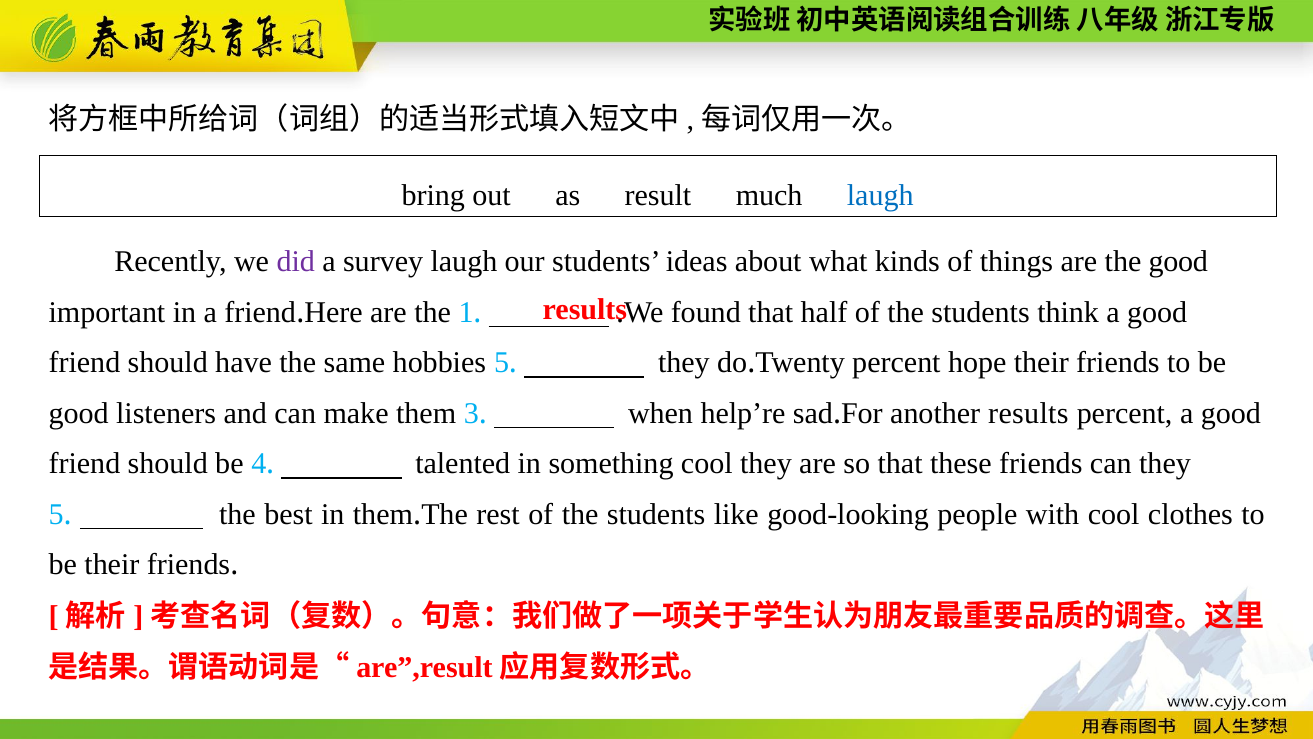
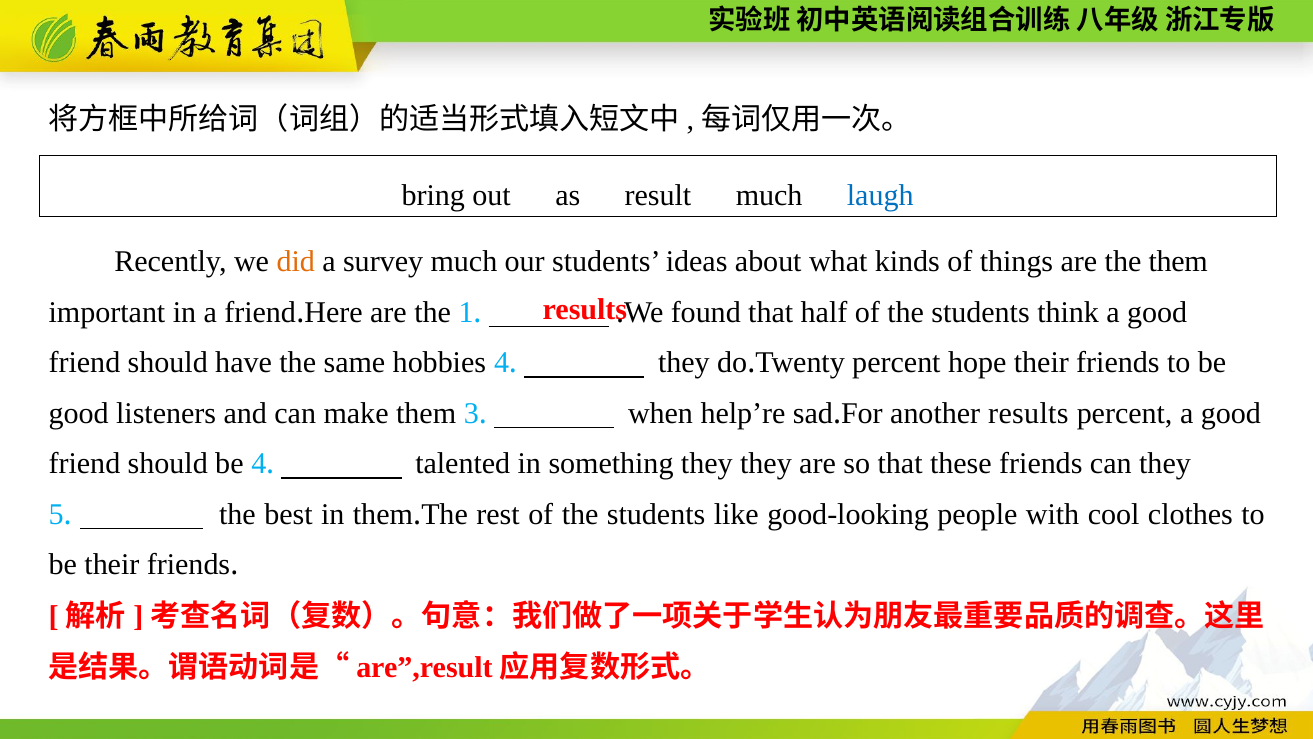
did colour: purple -> orange (296, 261)
survey laugh: laugh -> much (464, 261)
the good: good -> them (1178, 261)
hobbies 5: 5 -> 4 (502, 362)
something cool: cool -> they (707, 464)
